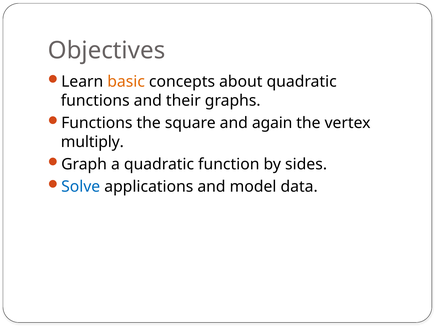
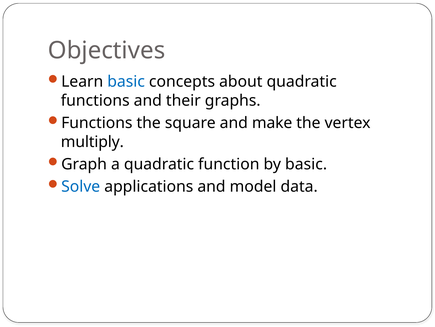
basic colour: orange -> blue (126, 82)
again: again -> make (272, 123)
by sides: sides -> basic (306, 164)
